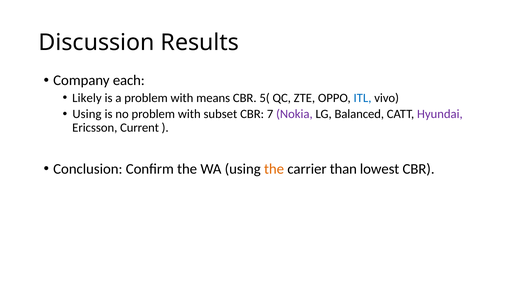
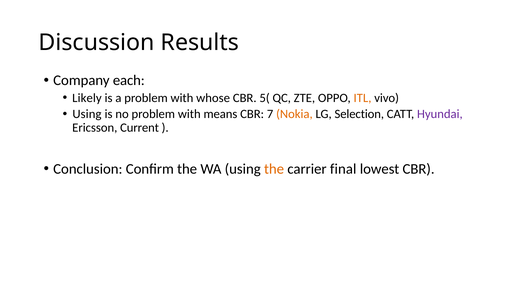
means: means -> whose (213, 98)
ITL colour: blue -> orange (362, 98)
subset: subset -> means (220, 114)
Nokia colour: purple -> orange (294, 114)
Balanced: Balanced -> Selection (359, 114)
than: than -> final (343, 169)
